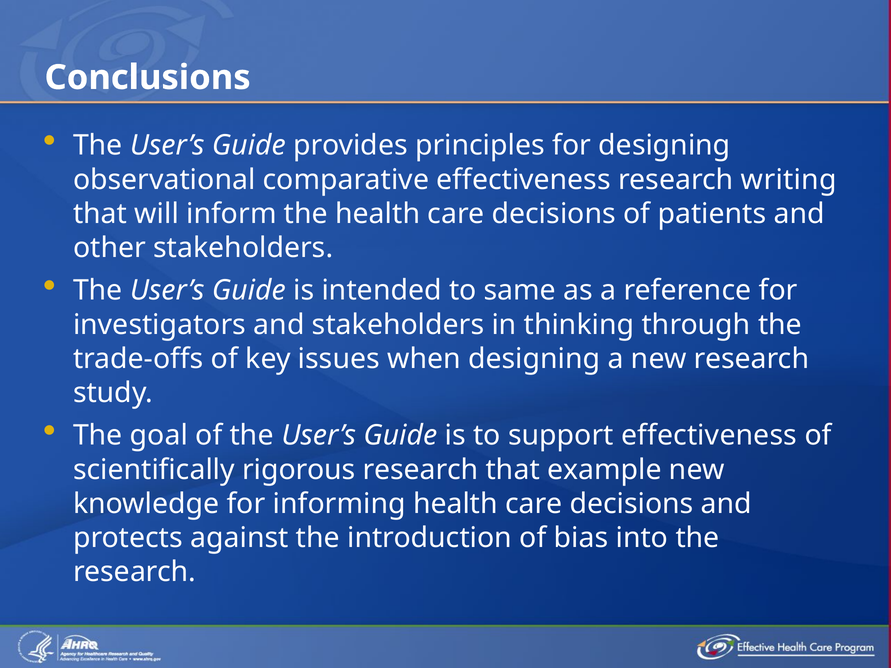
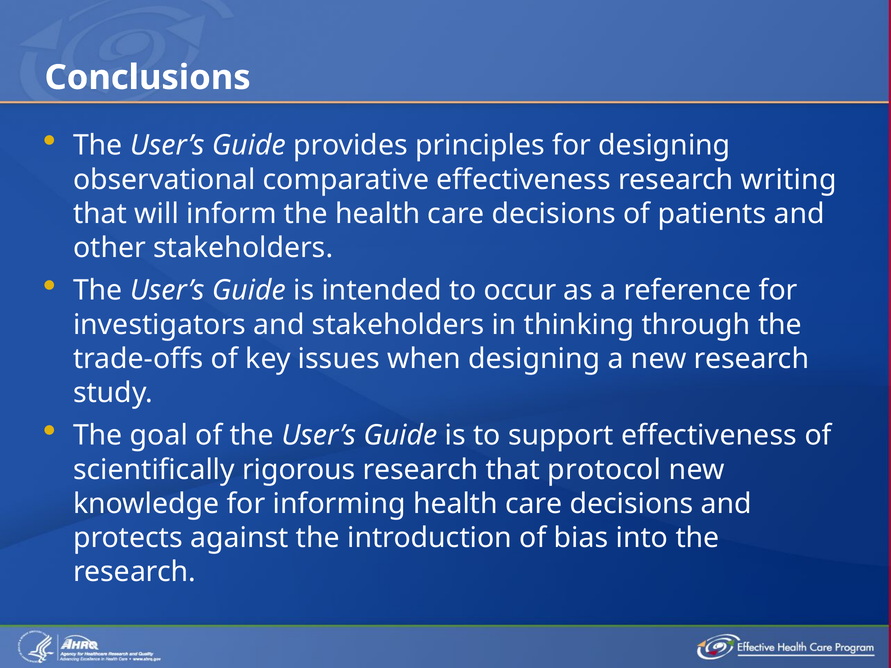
same: same -> occur (520, 291)
example: example -> protocol (604, 470)
